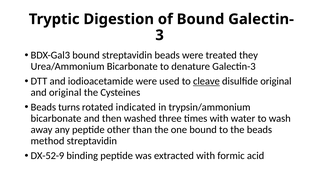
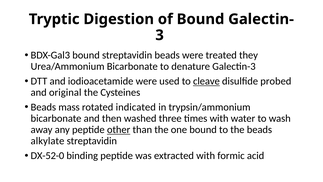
disulfide original: original -> probed (276, 81)
turns: turns -> mass (69, 107)
other underline: none -> present (119, 130)
method: method -> alkylate (48, 141)
DX-52-9: DX-52-9 -> DX-52-0 (47, 155)
